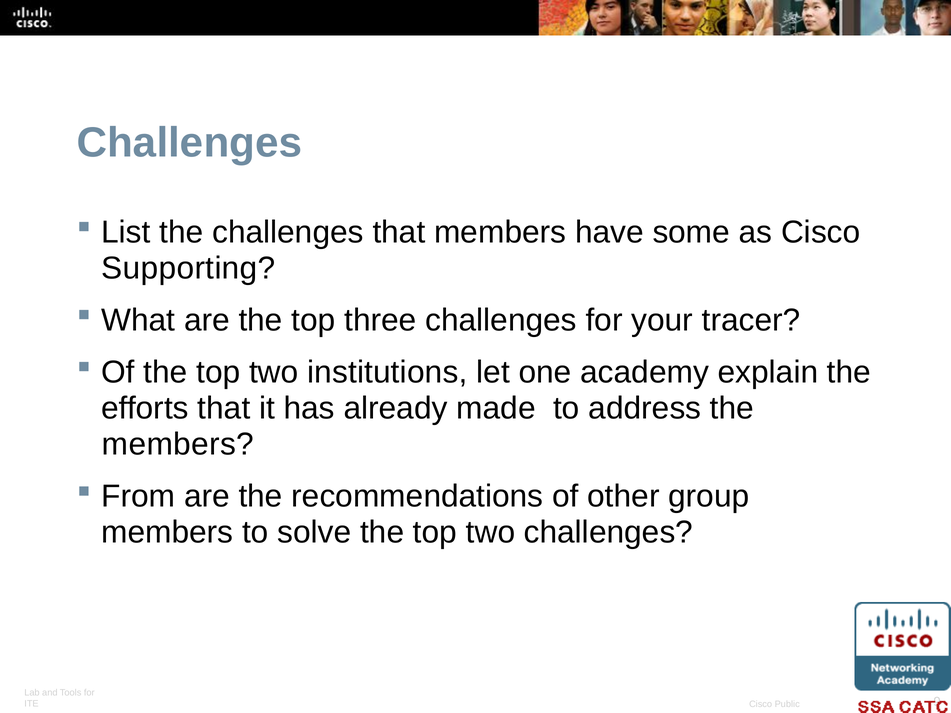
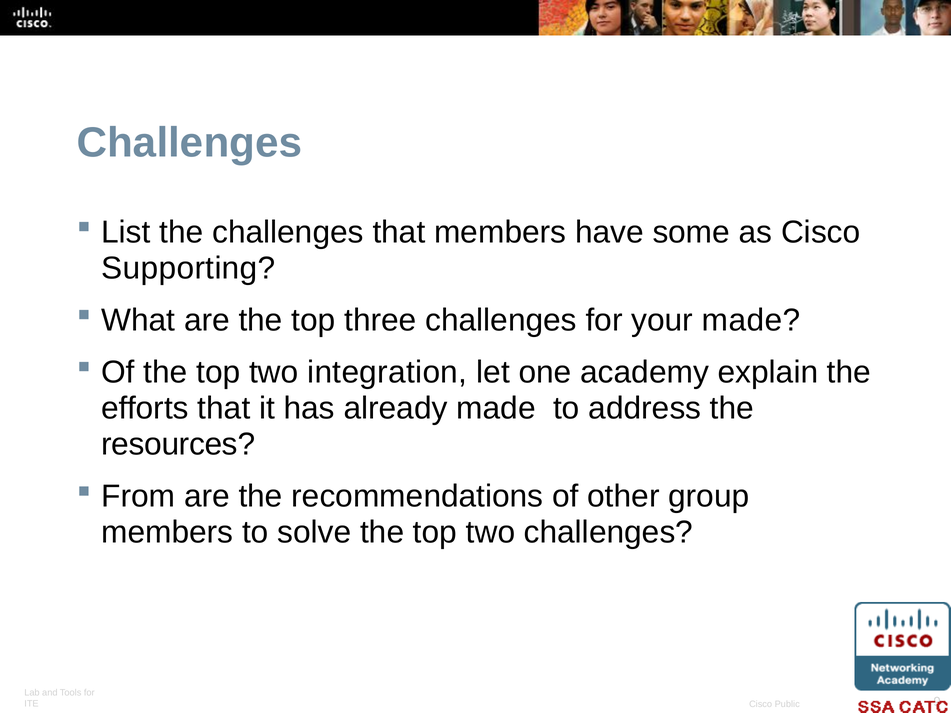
your tracer: tracer -> made (751, 320)
institutions: institutions -> integration (387, 372)
members: members -> resources (178, 445)
